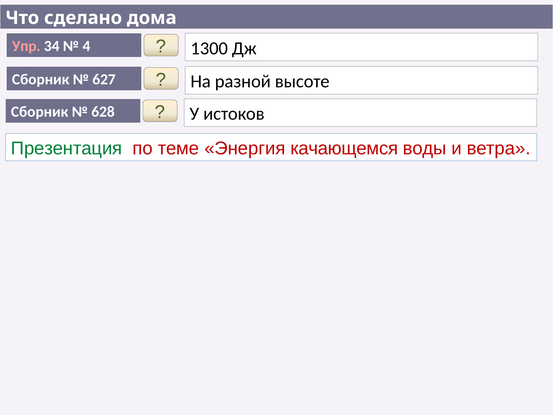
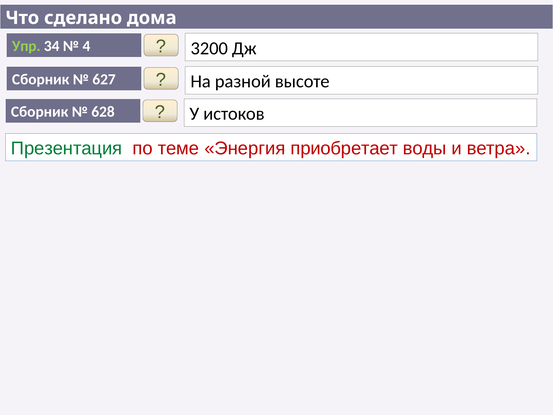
Упр colour: pink -> light green (26, 46)
1300: 1300 -> 3200 (209, 48)
качающемся: качающемся -> приобретает (344, 148)
